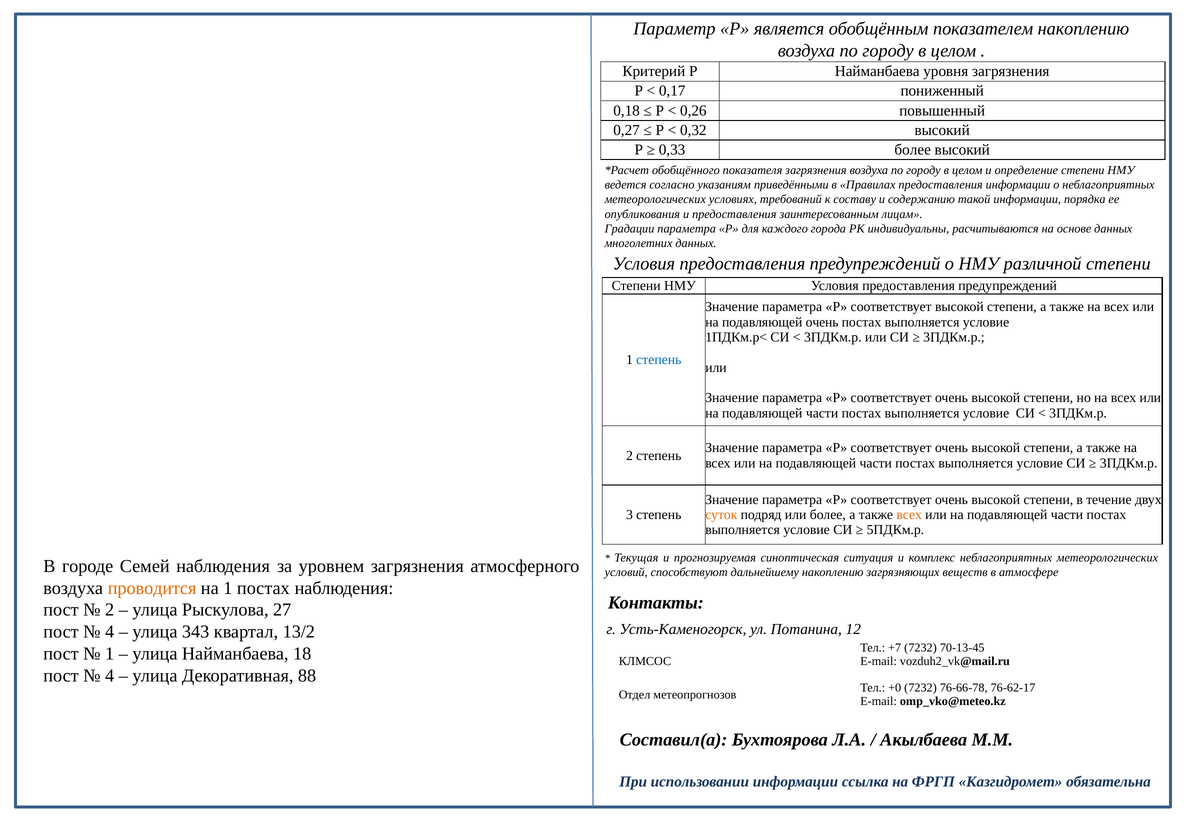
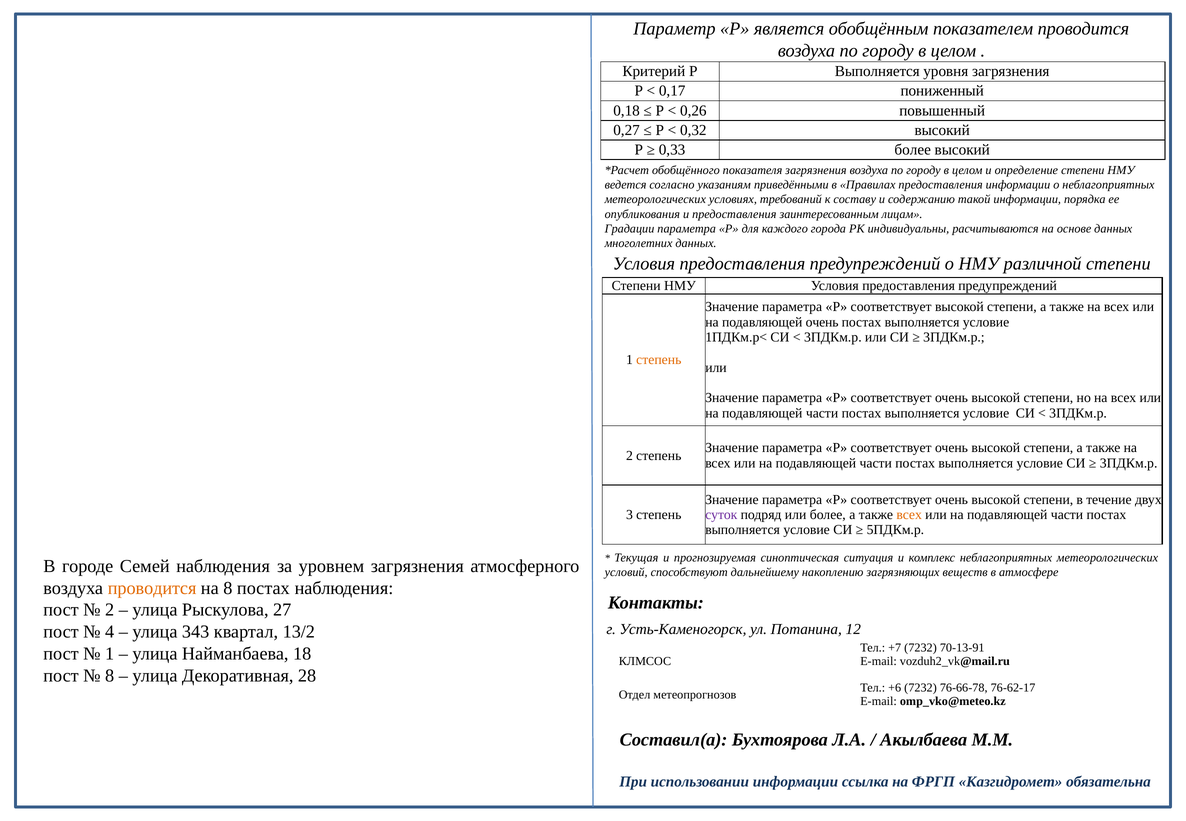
показателем накоплению: накоплению -> проводится (1083, 29)
Р Найманбаева: Найманбаева -> Выполняется (877, 71)
степень colour: blue -> orange (659, 360)
суток colour: orange -> purple (721, 515)
на 1: 1 -> 8 (228, 588)
70-13-45: 70-13-45 -> 70-13-91 (962, 648)
4: 4 -> 8 (110, 676)
88: 88 -> 28 (307, 676)
+0: +0 -> +6 (895, 688)
